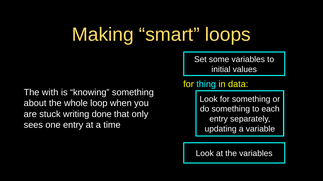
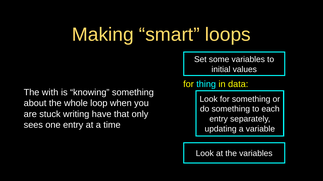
done: done -> have (102, 114)
